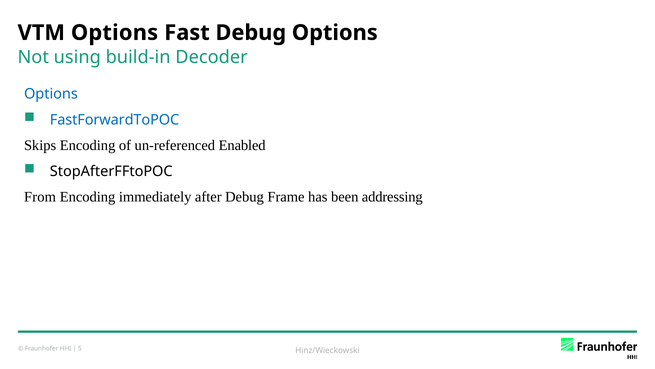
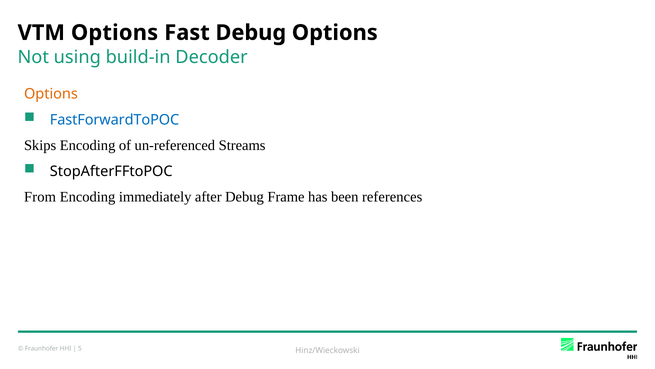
Options colour: blue -> orange (51, 94)
Enabled: Enabled -> Streams (242, 145)
addressing: addressing -> references (392, 197)
